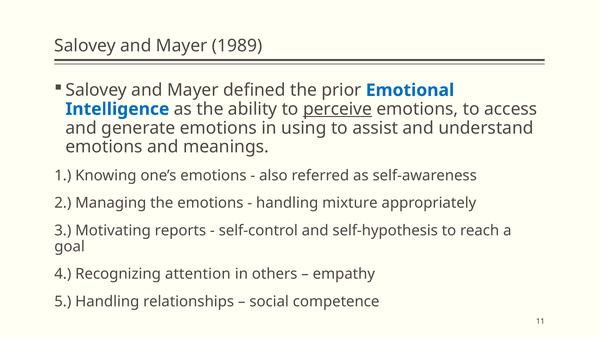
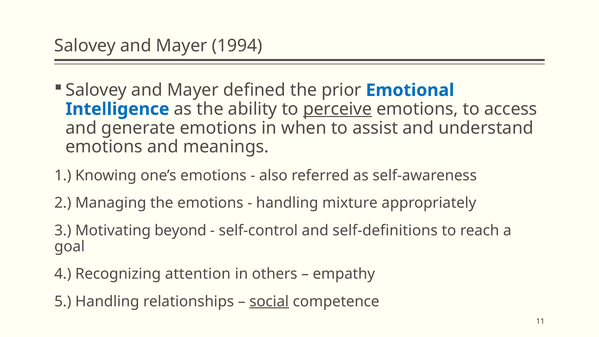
1989: 1989 -> 1994 (237, 46)
using: using -> when (304, 128)
reports: reports -> beyond (180, 230)
self-hypothesis: self-hypothesis -> self-definitions (385, 230)
social underline: none -> present (269, 301)
